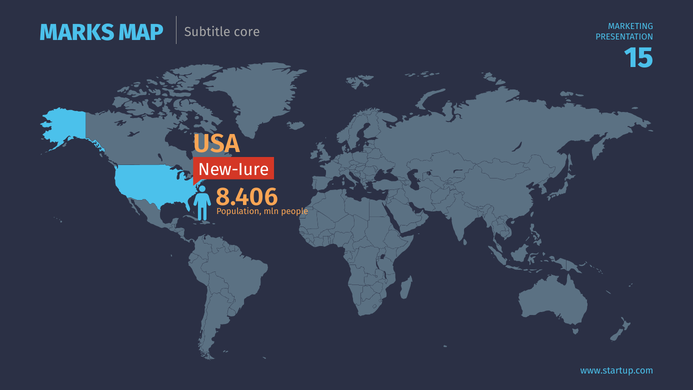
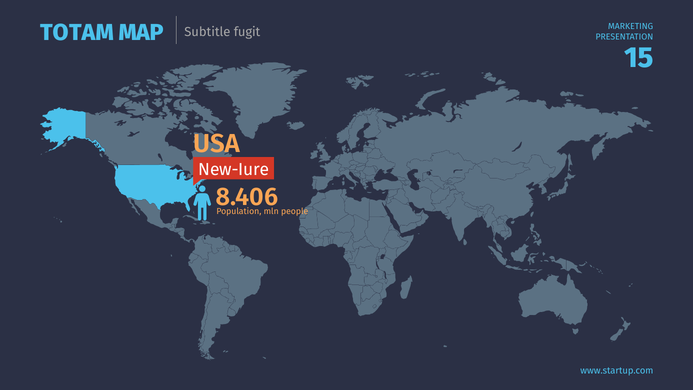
MARKS: MARKS -> TOTAM (77, 33)
core: core -> fugit (247, 32)
